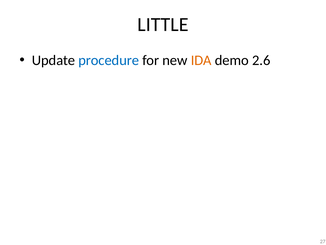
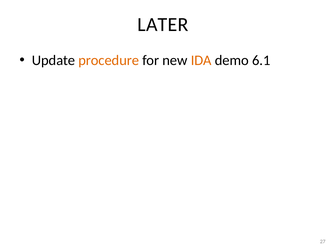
LITTLE: LITTLE -> LATER (163, 24)
procedure colour: blue -> orange (109, 60)
2.6: 2.6 -> 6.1 (261, 60)
